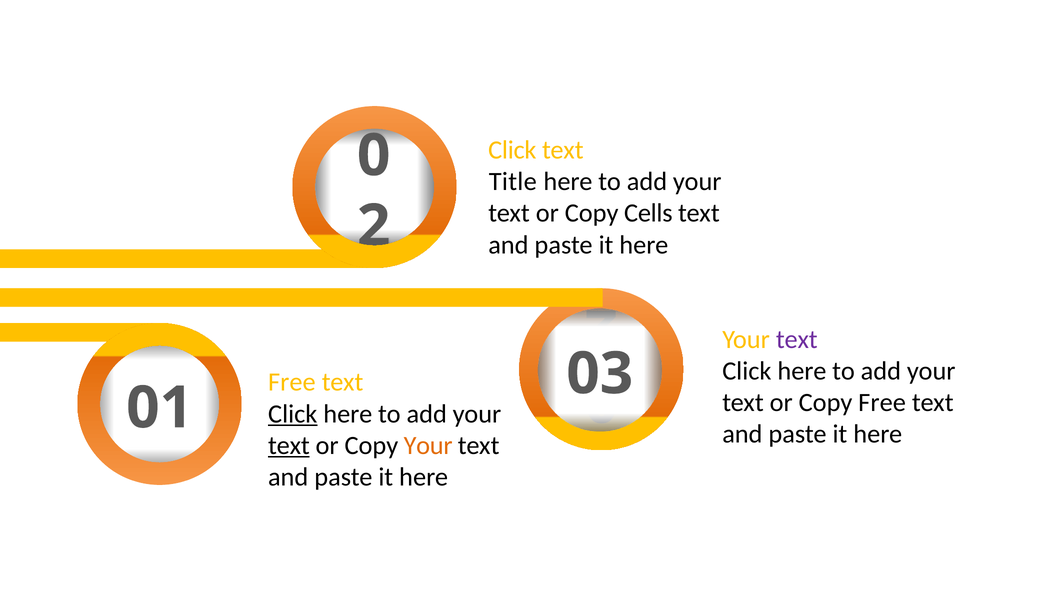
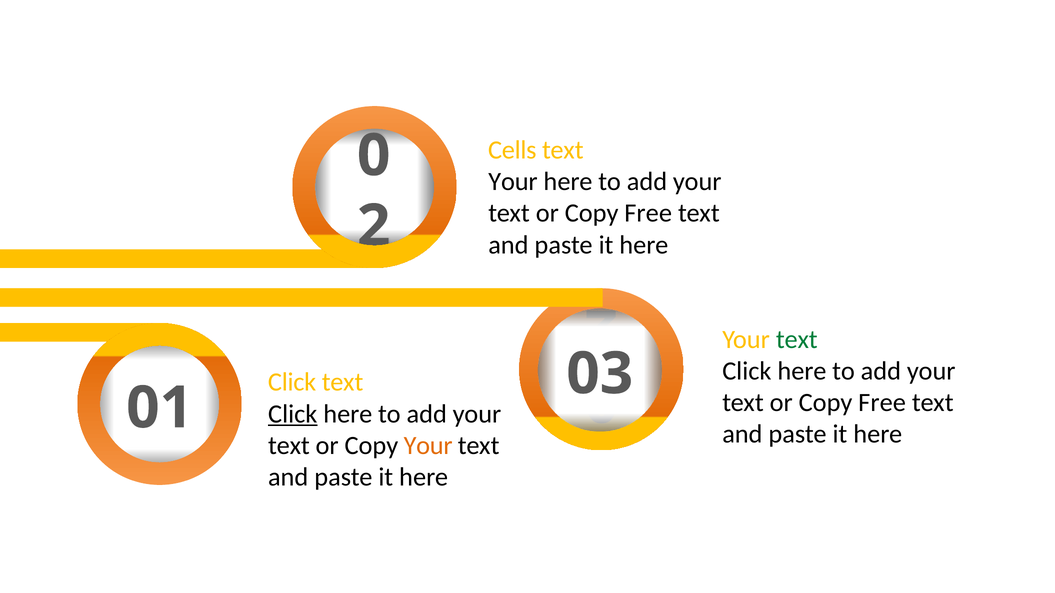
Click: Click -> Cells (512, 150)
Title: Title -> Your (513, 182)
Cells: Cells -> Free (648, 213)
text colour: purple -> green (797, 340)
Free: Free -> Click (292, 382)
text underline: present -> none (289, 446)
